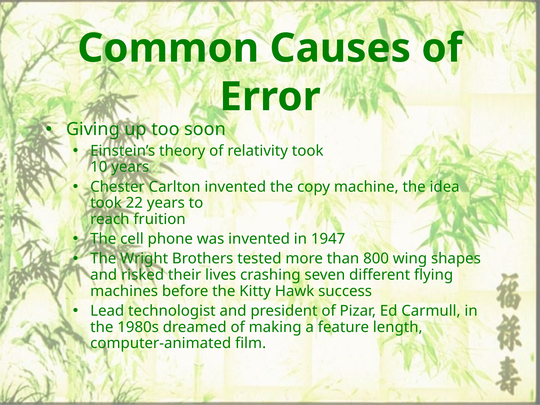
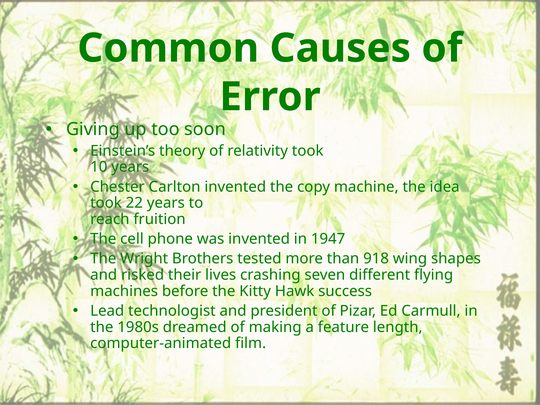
800: 800 -> 918 (376, 259)
